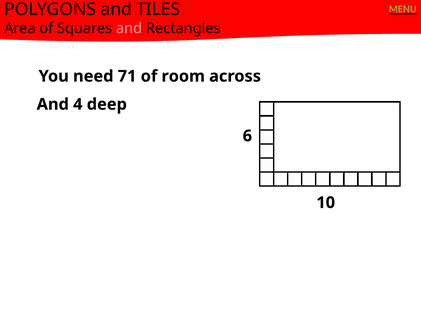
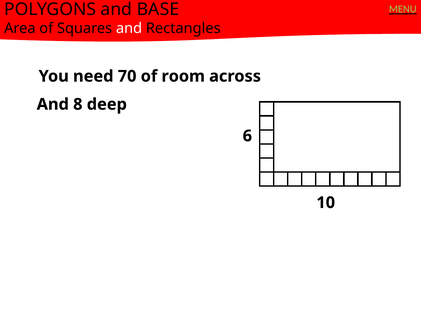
TILES: TILES -> BASE (158, 9)
and colour: pink -> white (129, 28)
71: 71 -> 70 (127, 76)
4: 4 -> 8 (78, 104)
